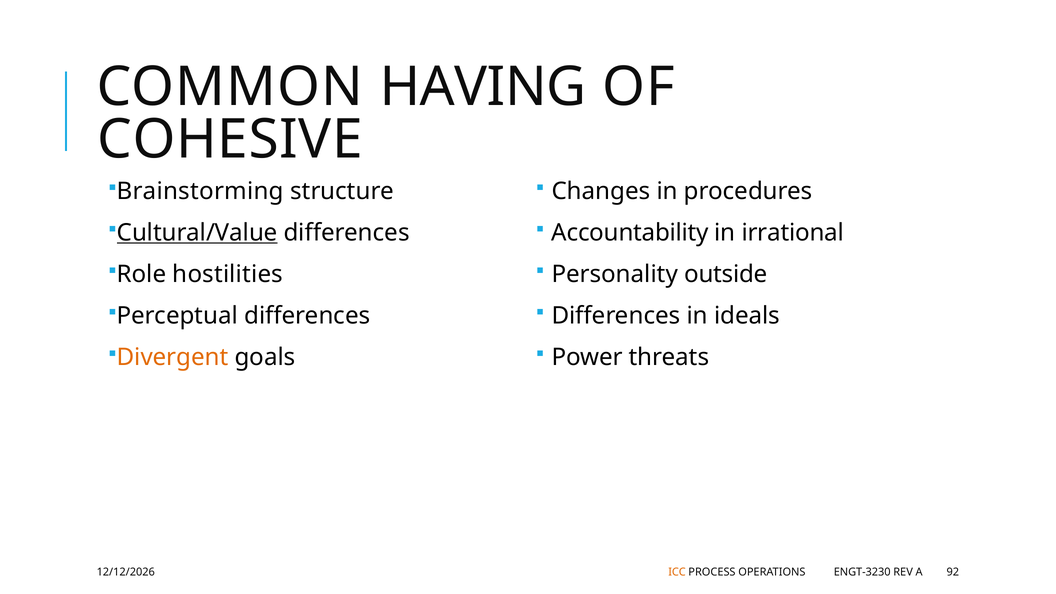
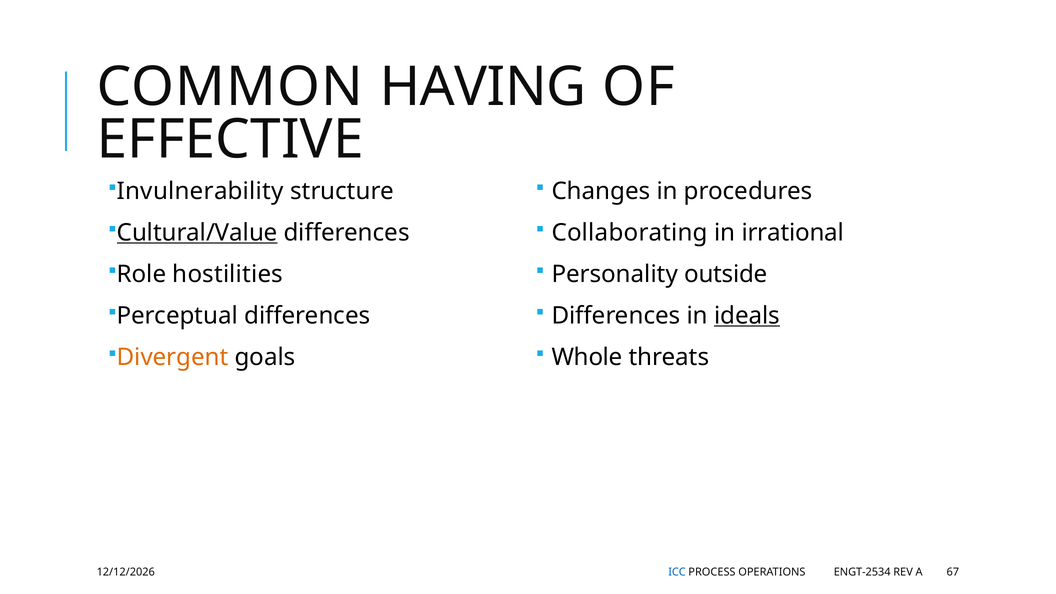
COHESIVE: COHESIVE -> EFFECTIVE (230, 140)
Brainstorming: Brainstorming -> Invulnerability (200, 191)
Accountability: Accountability -> Collaborating (630, 233)
ideals underline: none -> present (747, 316)
Power: Power -> Whole (587, 357)
ICC colour: orange -> blue (677, 572)
ENGT-3230: ENGT-3230 -> ENGT-2534 (862, 572)
92: 92 -> 67 (953, 572)
